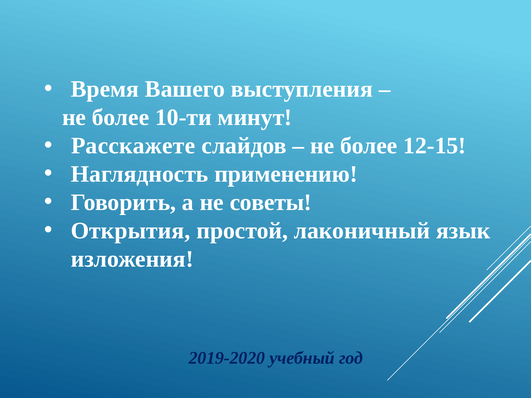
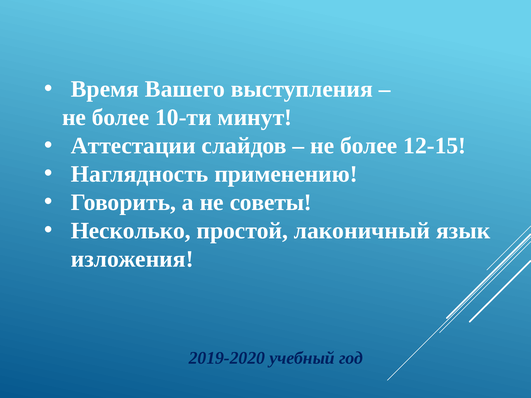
Расскажете: Расскажете -> Аттестации (133, 146)
Открытия: Открытия -> Несколько (131, 231)
